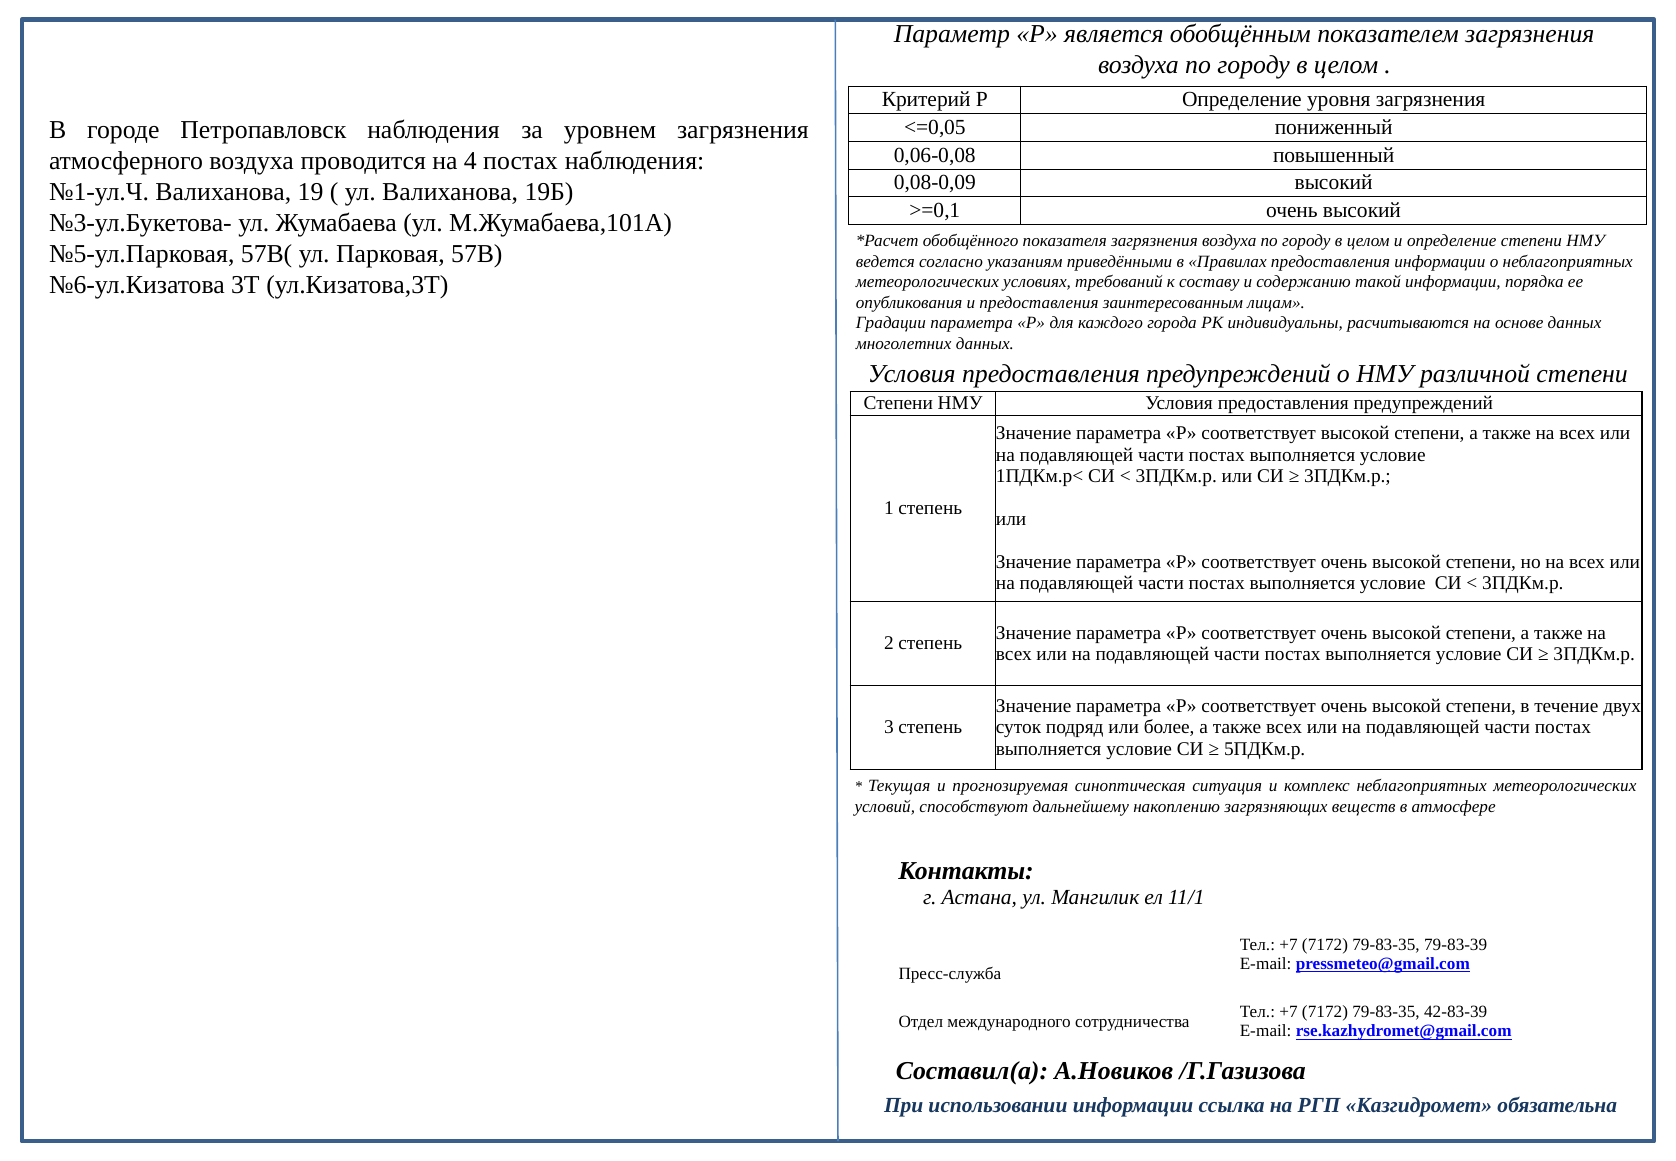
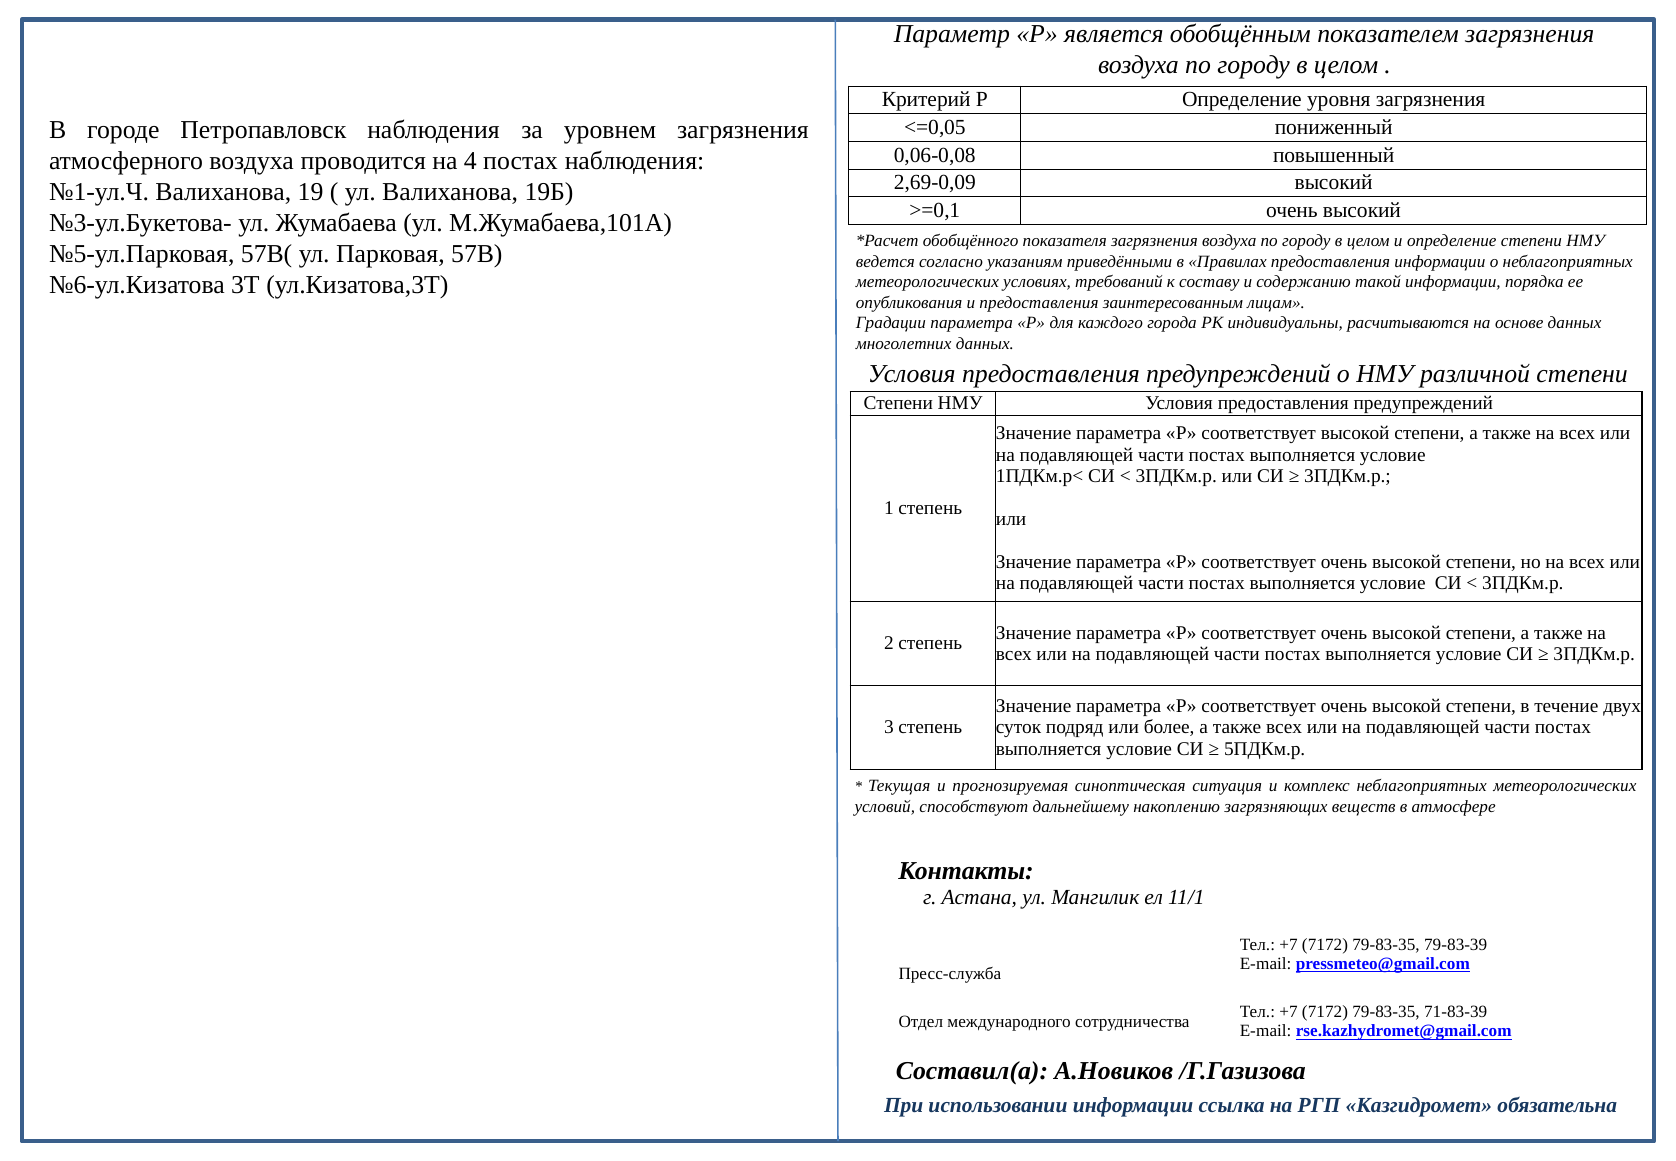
0,08-0,09: 0,08-0,09 -> 2,69-0,09 (935, 183)
42-83-39: 42-83-39 -> 71-83-39 (1456, 1012)
